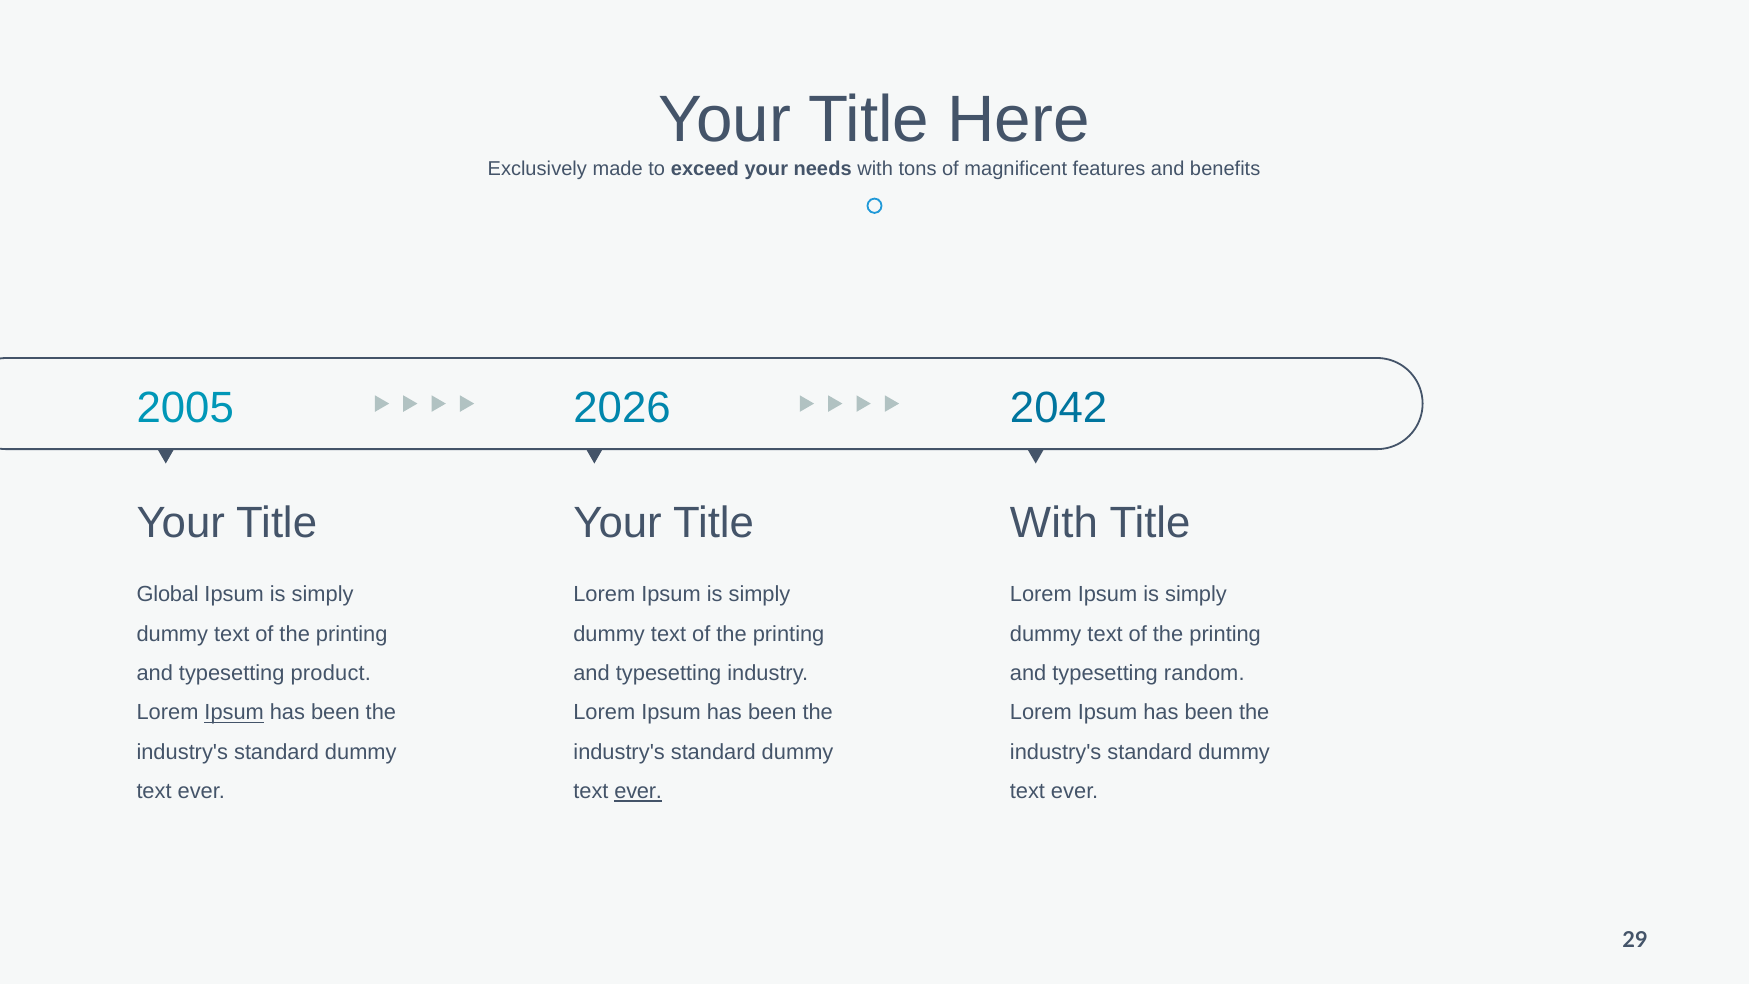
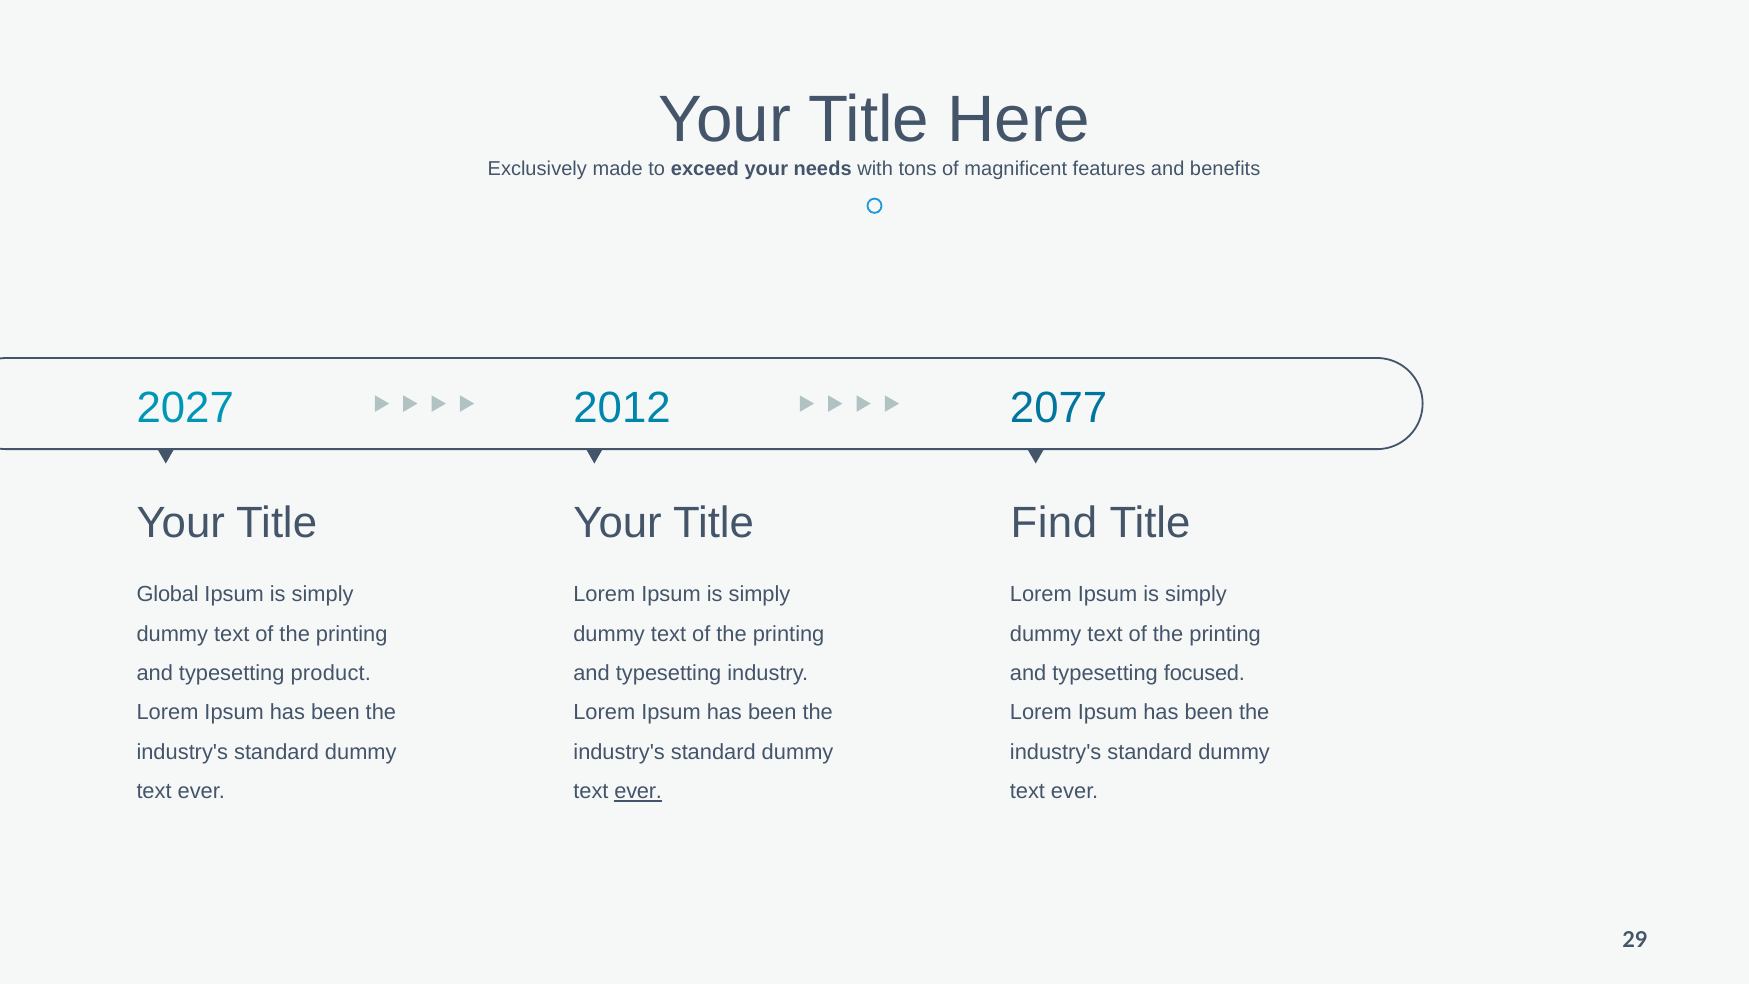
2005: 2005 -> 2027 (185, 408)
2026: 2026 -> 2012 (622, 408)
2042: 2042 -> 2077 (1059, 408)
With: With -> Find (1054, 523)
random: random -> focused (1204, 673)
Ipsum underline: present -> none (234, 713)
